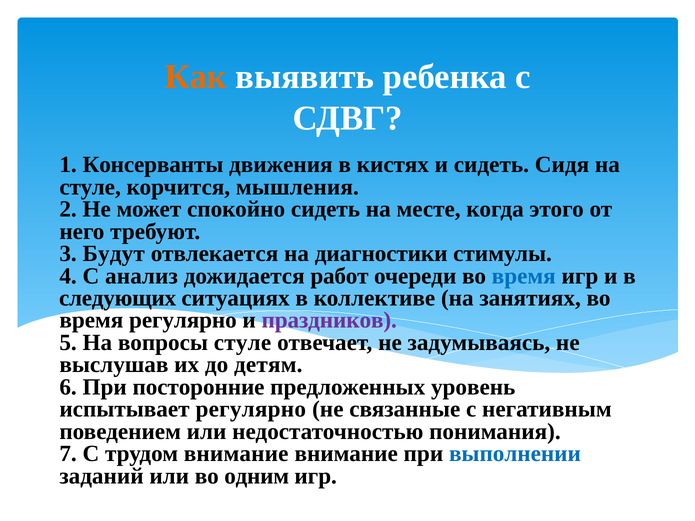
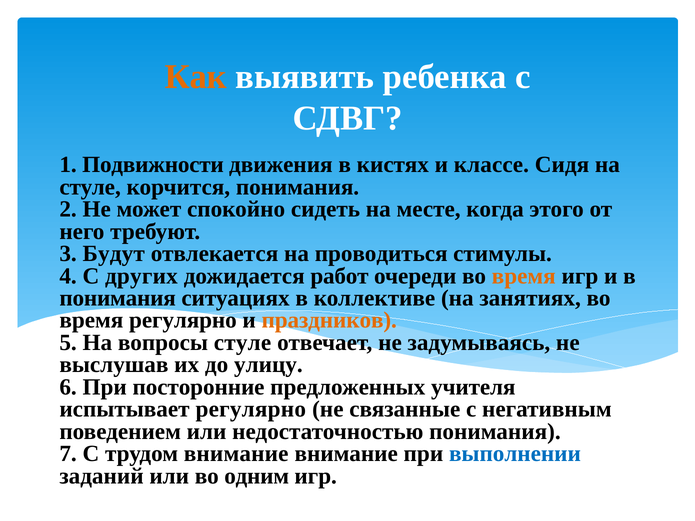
Консерванты: Консерванты -> Подвижности (153, 165)
и сидеть: сидеть -> классе (491, 165)
корчится мышления: мышления -> понимания (298, 187)
диагностики: диагностики -> проводиться (381, 254)
анализ: анализ -> других (141, 276)
время colour: blue -> orange (524, 276)
следующих: следующих -> понимания (118, 298)
праздников colour: purple -> orange (329, 321)
детям: детям -> улицу (268, 365)
уровень: уровень -> учителя (473, 387)
